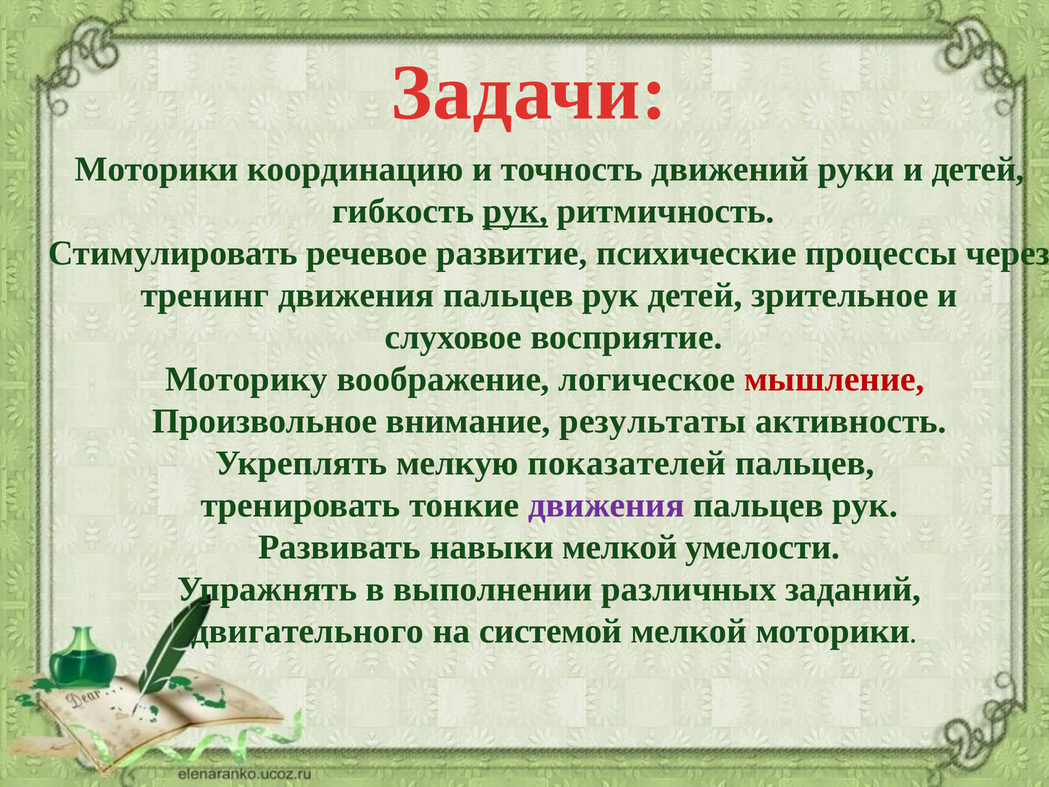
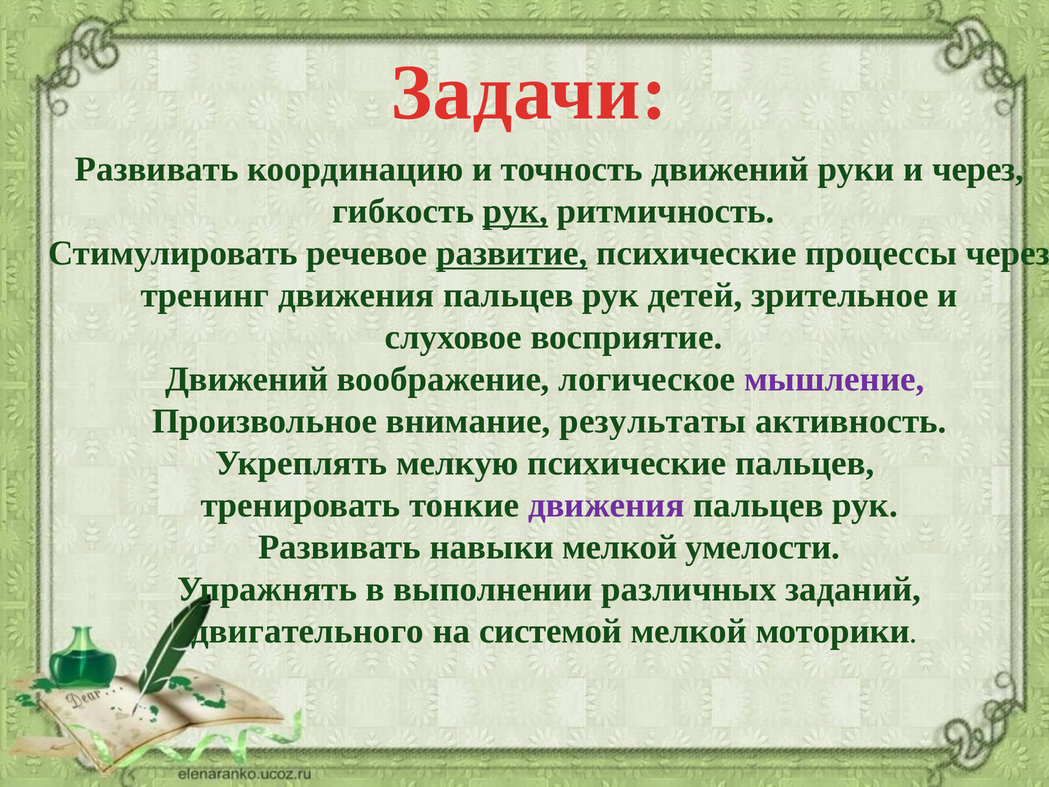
Моторики: Моторики -> Развивать (157, 169)
и детей: детей -> через (978, 169)
развитие underline: none -> present (512, 253)
Моторику: Моторику -> Движений (247, 379)
мышление colour: red -> purple (834, 379)
мелкую показателей: показателей -> психические (627, 463)
